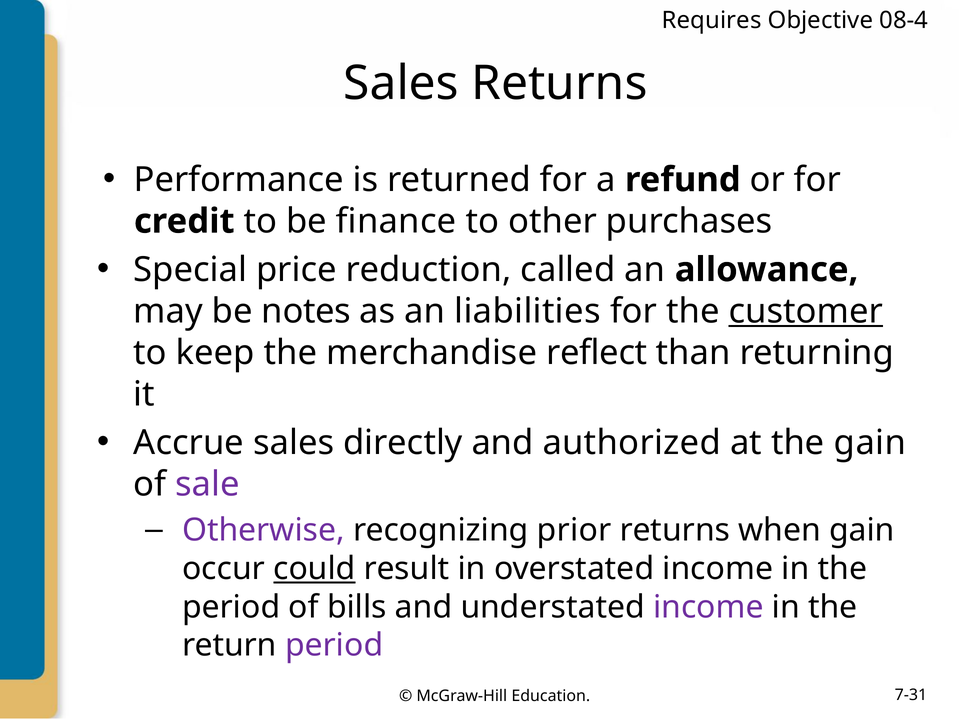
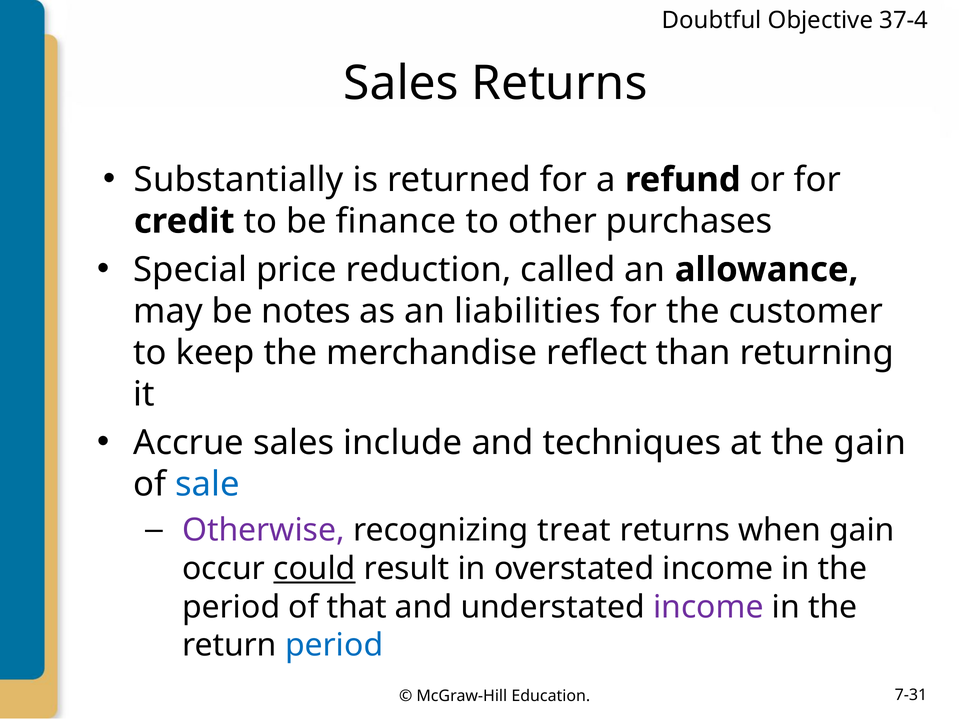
Requires: Requires -> Doubtful (712, 21)
08-4: 08-4 -> 37-4 (904, 21)
Performance: Performance -> Substantially (239, 180)
customer underline: present -> none (806, 311)
directly: directly -> include (403, 443)
authorized: authorized -> techniques (632, 443)
sale colour: purple -> blue (208, 484)
prior: prior -> treat (574, 531)
bills: bills -> that (357, 607)
period colour: purple -> blue (334, 646)
